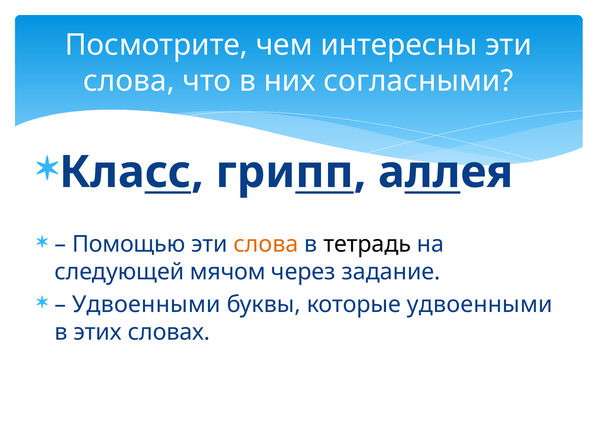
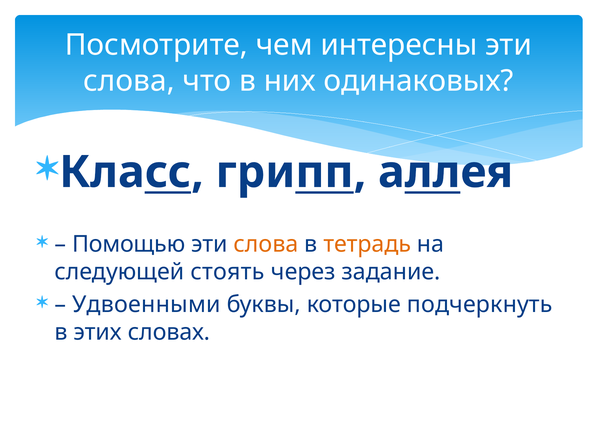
согласными: согласными -> одинаковых (419, 81)
тетрадь colour: black -> orange (367, 244)
мячом: мячом -> стоять (228, 272)
которые удвоенными: удвоенными -> подчеркнуть (480, 304)
